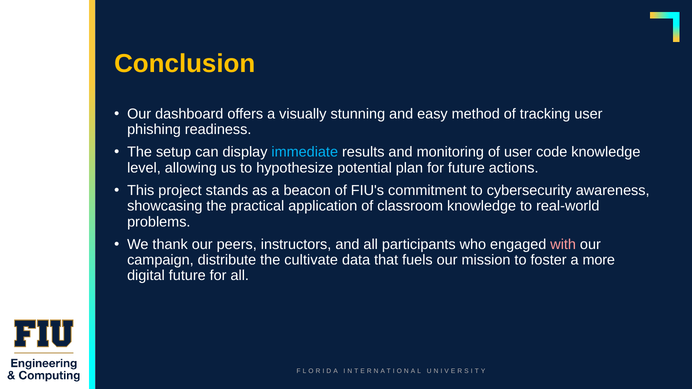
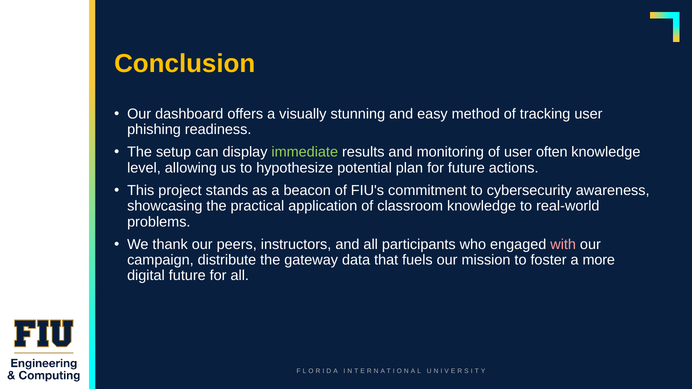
immediate colour: light blue -> light green (305, 152)
code: code -> often (552, 152)
cultivate: cultivate -> gateway (311, 260)
